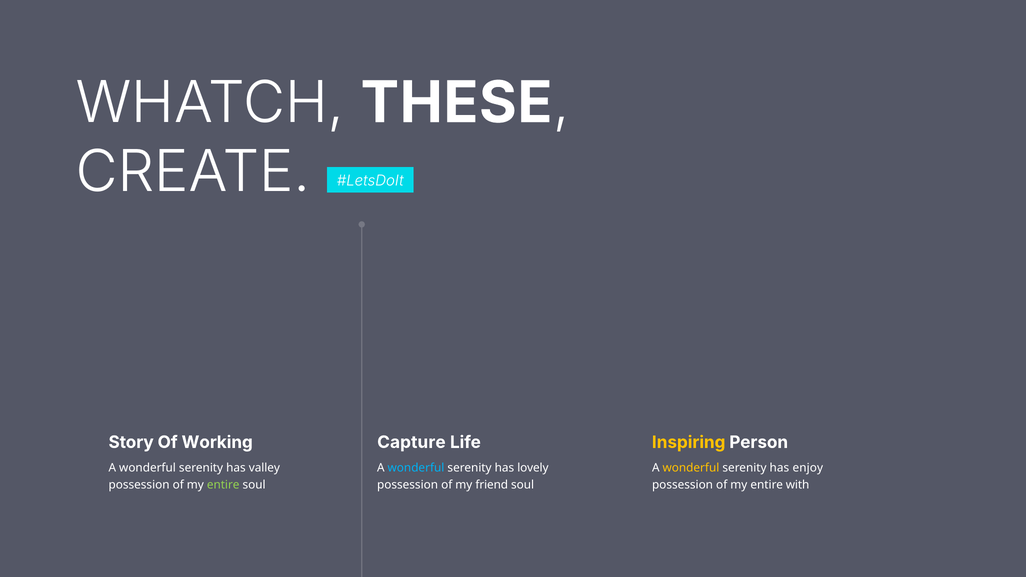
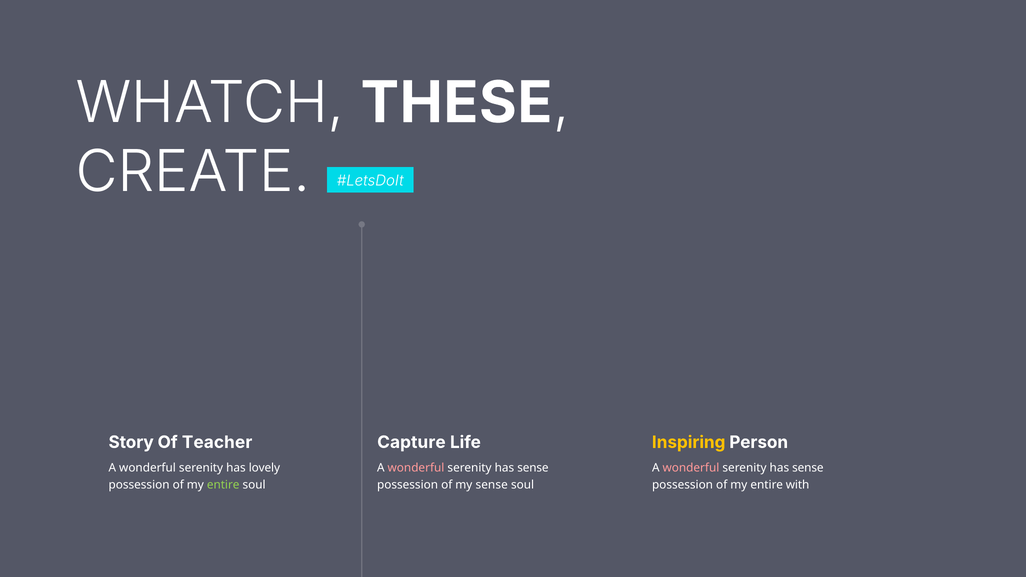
Working: Working -> Teacher (217, 442)
valley: valley -> lovely (264, 468)
wonderful colour: light blue -> pink (416, 468)
lovely: lovely -> sense (533, 468)
wonderful colour: yellow -> pink (691, 468)
enjoy: enjoy -> sense (808, 468)
my friend: friend -> sense (492, 485)
